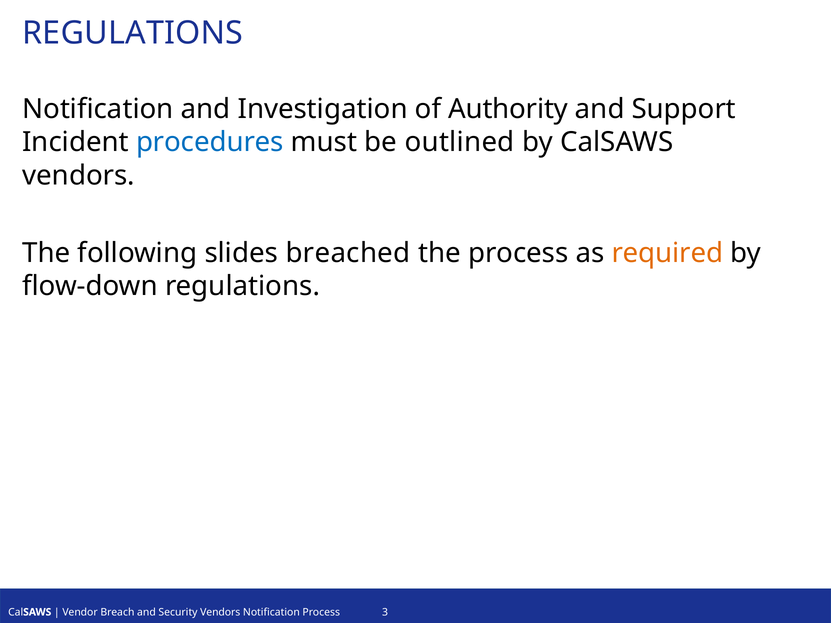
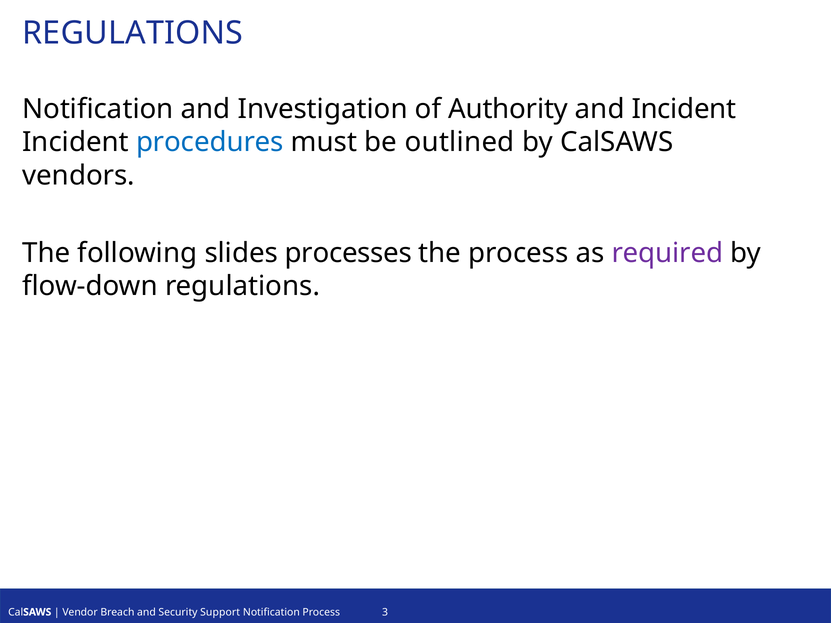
and Support: Support -> Incident (684, 109)
breached: breached -> processes (348, 253)
required colour: orange -> purple (667, 253)
Security Vendors: Vendors -> Support (220, 612)
